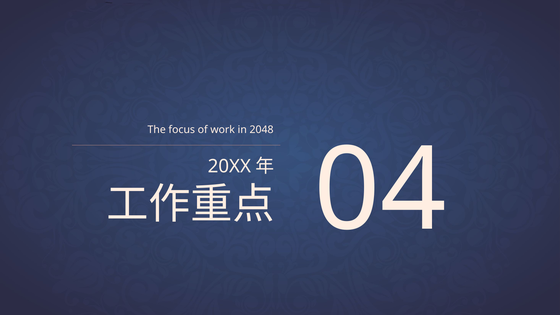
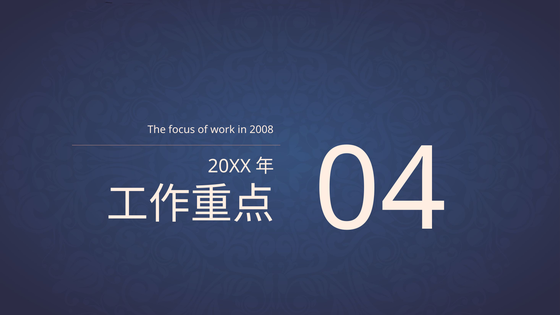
2048: 2048 -> 2008 (262, 130)
